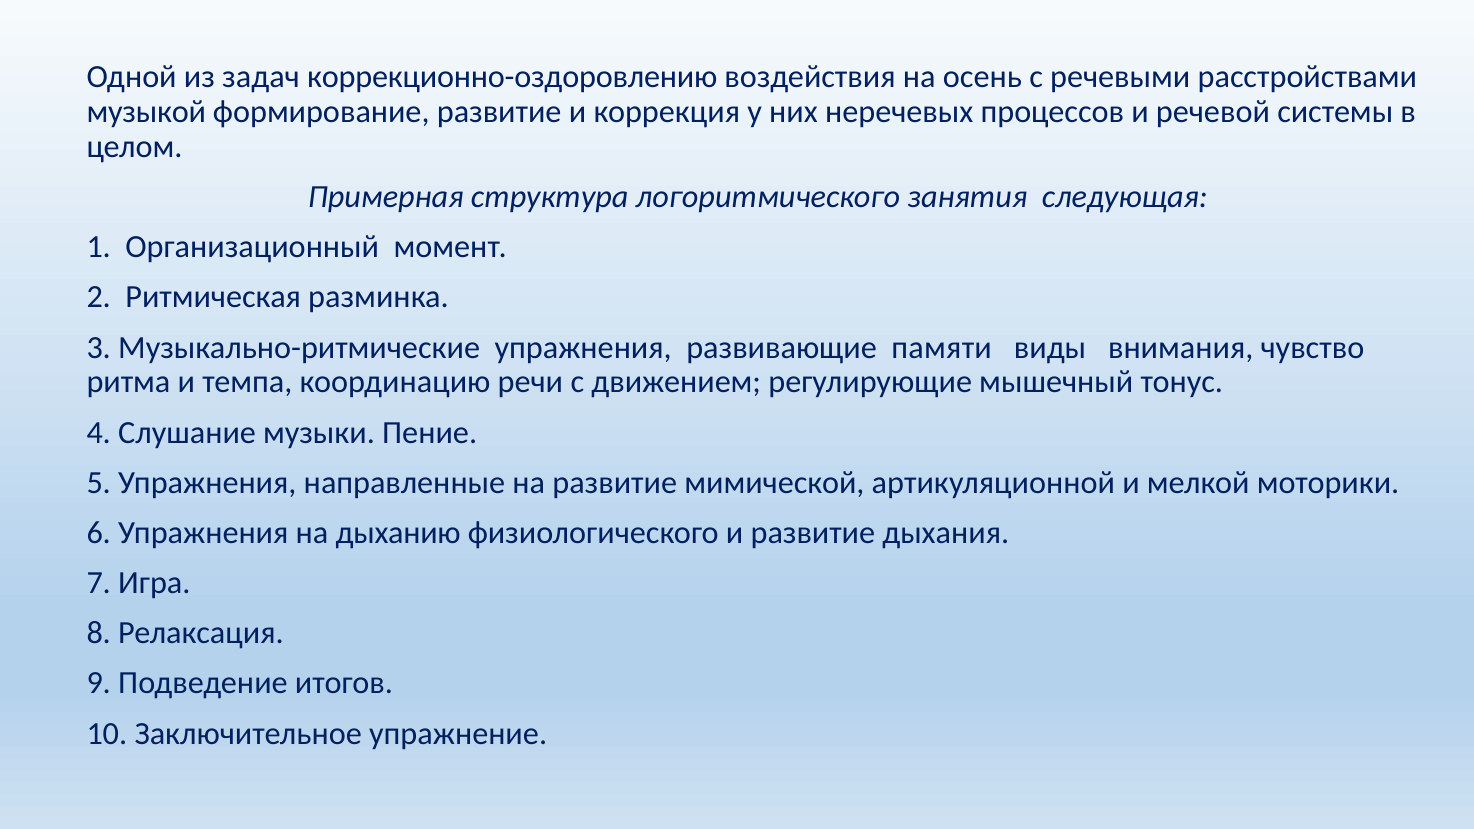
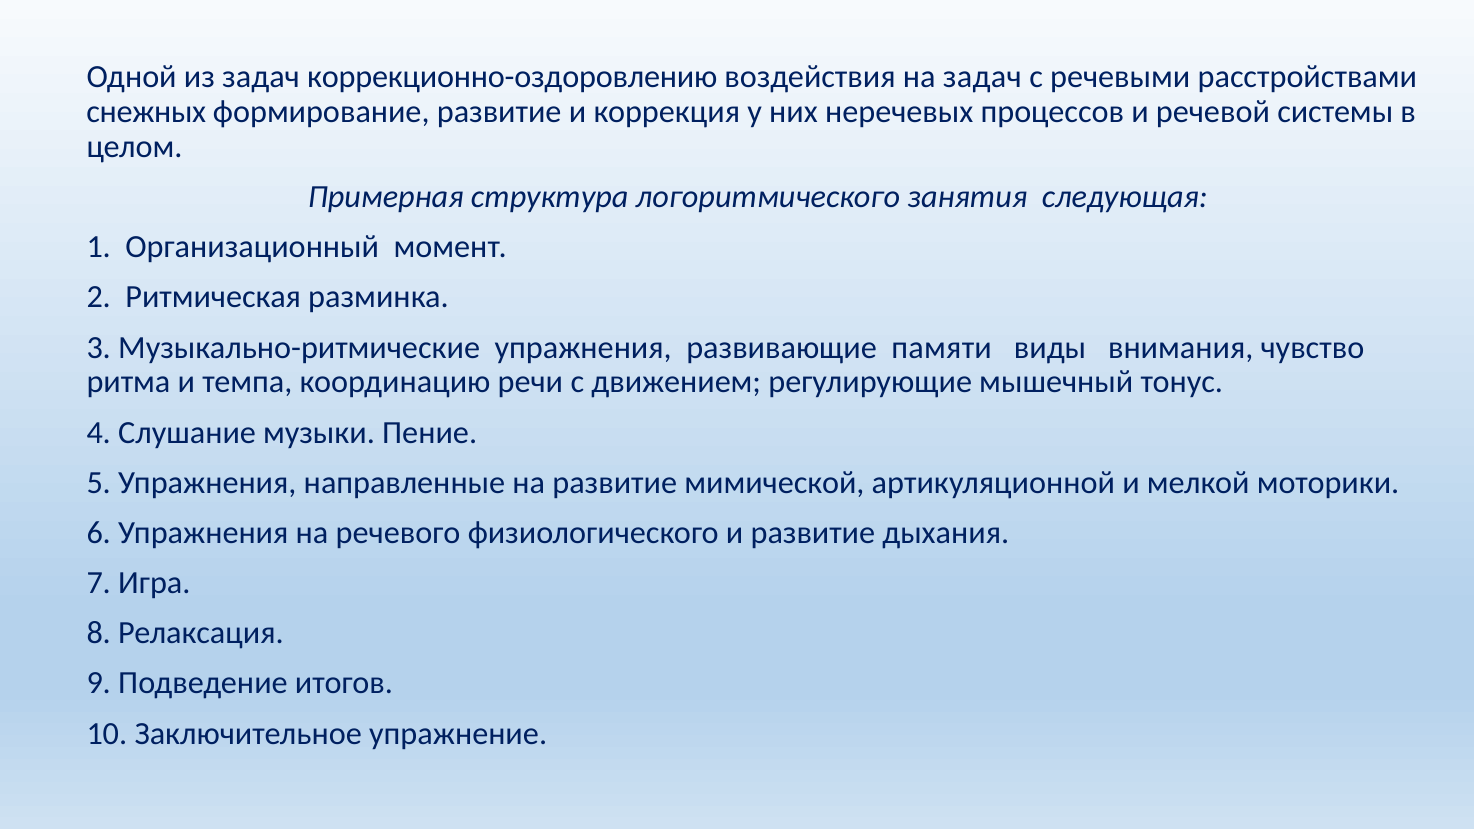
на осень: осень -> задач (982, 77)
музыкой: музыкой -> снежных (146, 112)
дыханию: дыханию -> речевого (398, 533)
